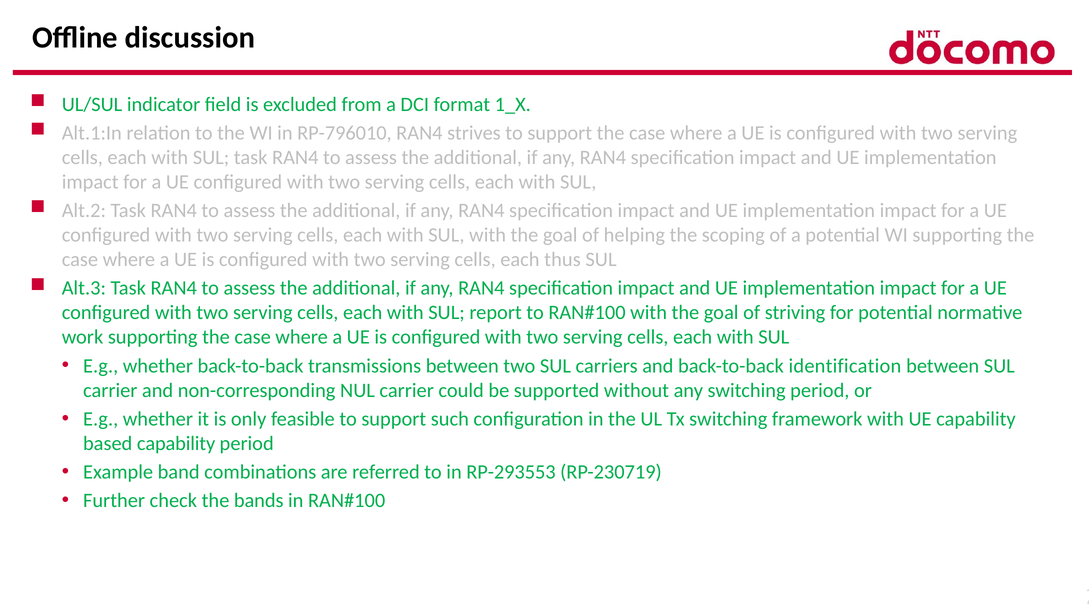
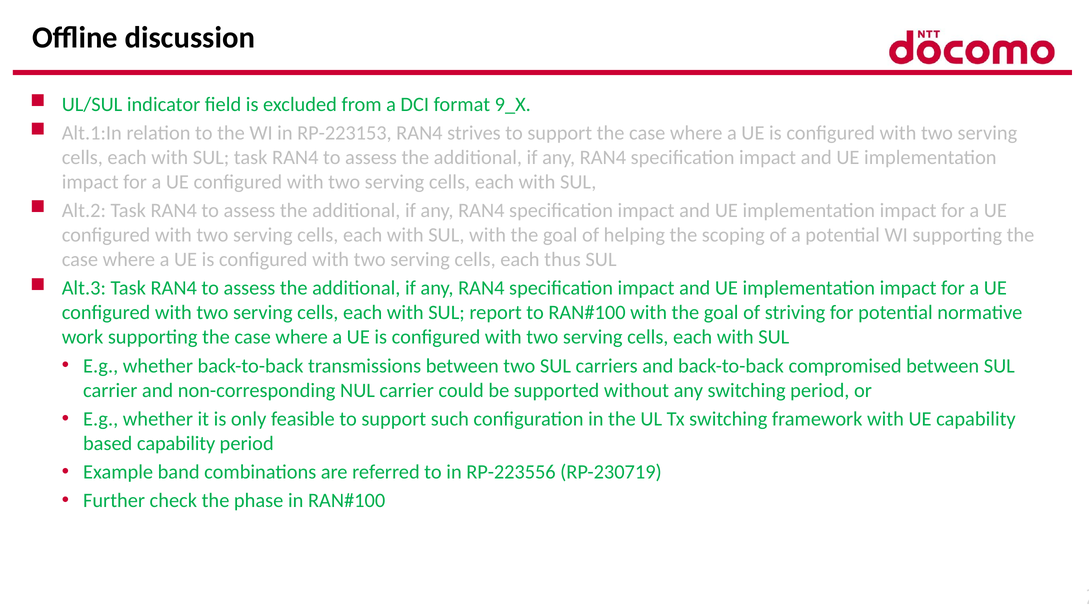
1_X: 1_X -> 9_X (513, 104)
RP-796010: RP-796010 -> RP-223153 (344, 133)
identification: identification -> compromised (845, 366)
RP-293553: RP-293553 -> RP-223556 (511, 472)
bands: bands -> phase (259, 500)
